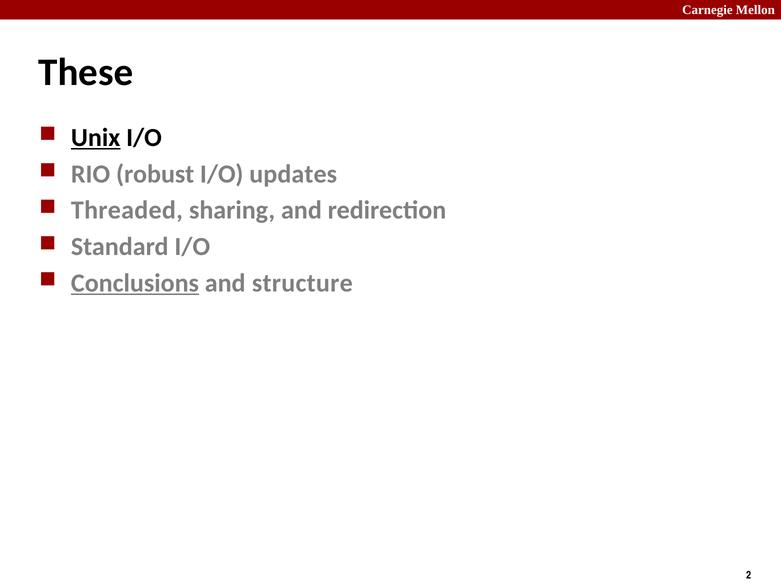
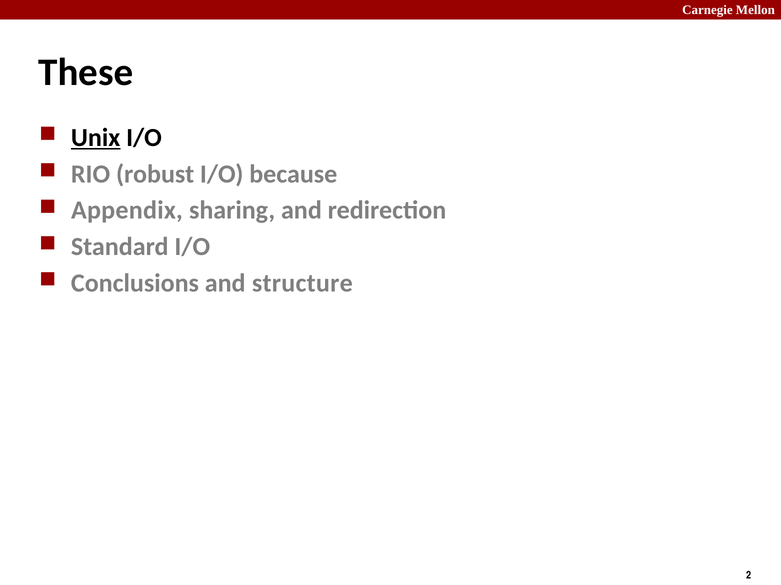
updates: updates -> because (293, 174)
Threaded: Threaded -> Appendix (127, 211)
Conclusions underline: present -> none (135, 283)
